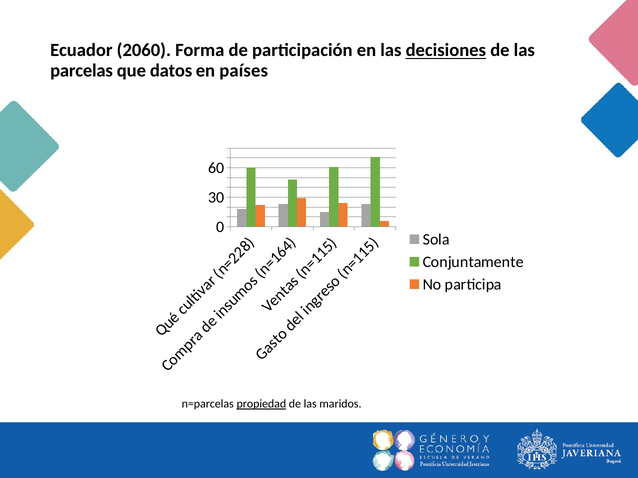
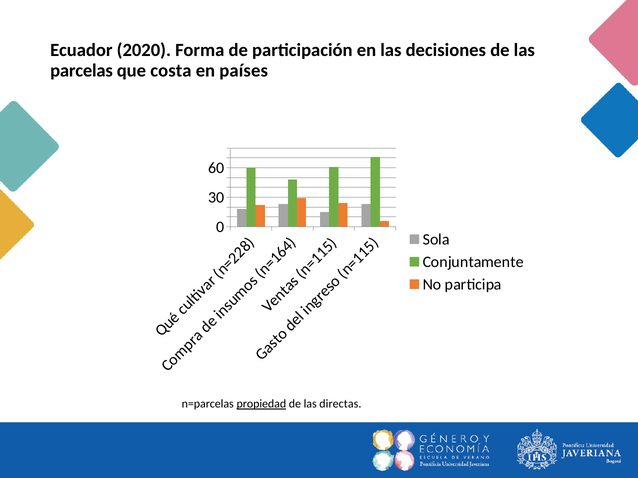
2060: 2060 -> 2020 (144, 50)
decisiones underline: present -> none (446, 50)
datos: datos -> costa (171, 70)
maridos: maridos -> directas (340, 404)
